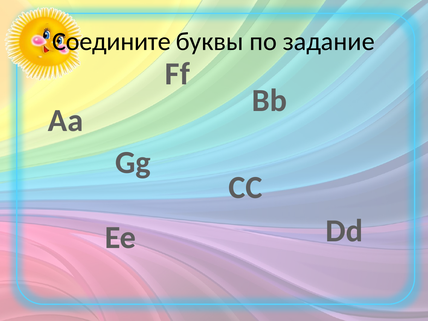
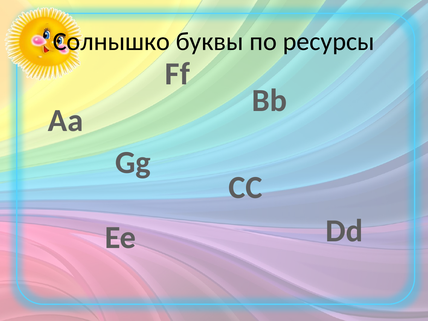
Соедините: Соедините -> Солнышко (111, 41)
задание: задание -> ресурсы (329, 41)
